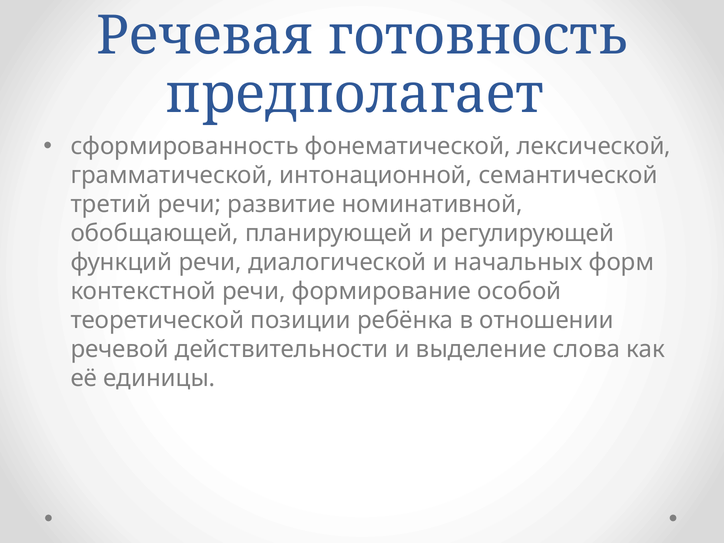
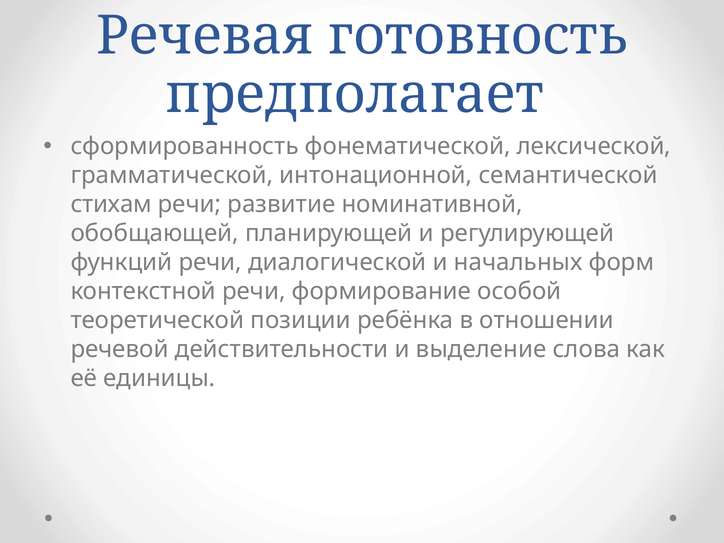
третий: третий -> стихам (111, 204)
